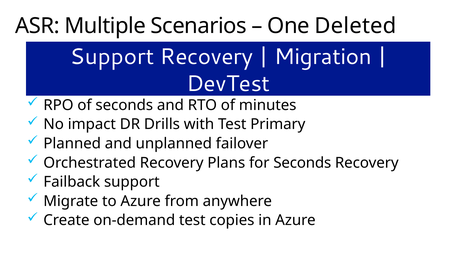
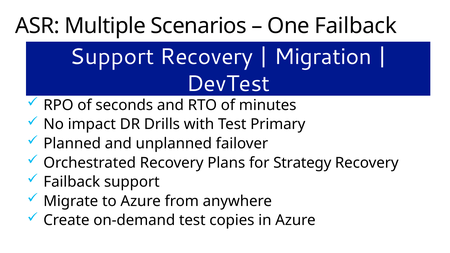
One Deleted: Deleted -> Failback (356, 26)
for Seconds: Seconds -> Strategy (302, 163)
